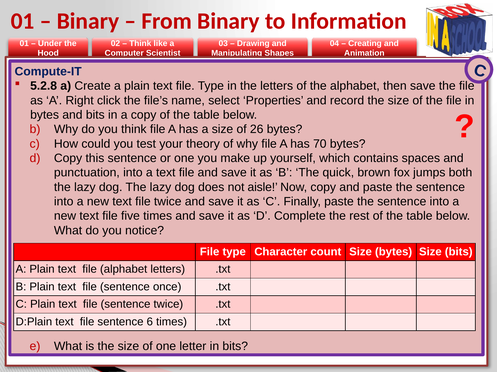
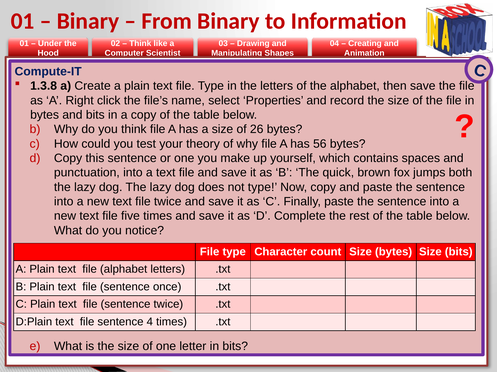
5.2.8: 5.2.8 -> 1.3.8 (44, 86)
70: 70 -> 56 (320, 144)
not aisle: aisle -> type (263, 187)
6: 6 -> 4 (150, 322)
